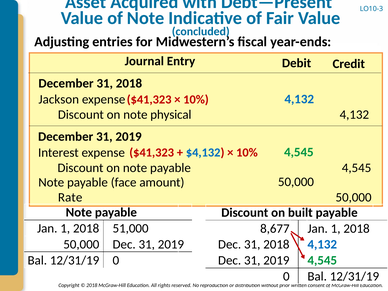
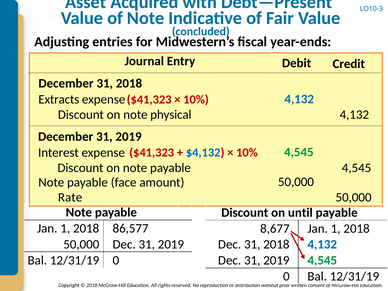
Jackson: Jackson -> Extracts (59, 99)
built: built -> until (300, 213)
51,000: 51,000 -> 86,577 (131, 228)
